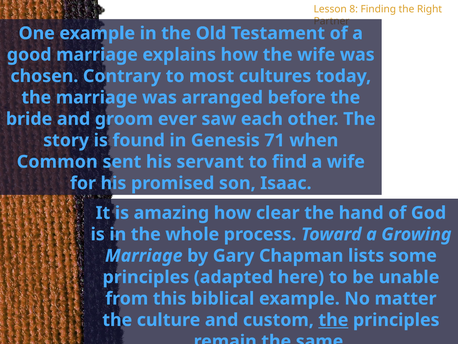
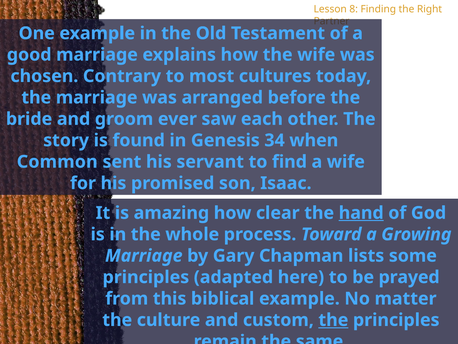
71: 71 -> 34 (275, 140)
hand underline: none -> present (361, 213)
unable: unable -> prayed (409, 277)
